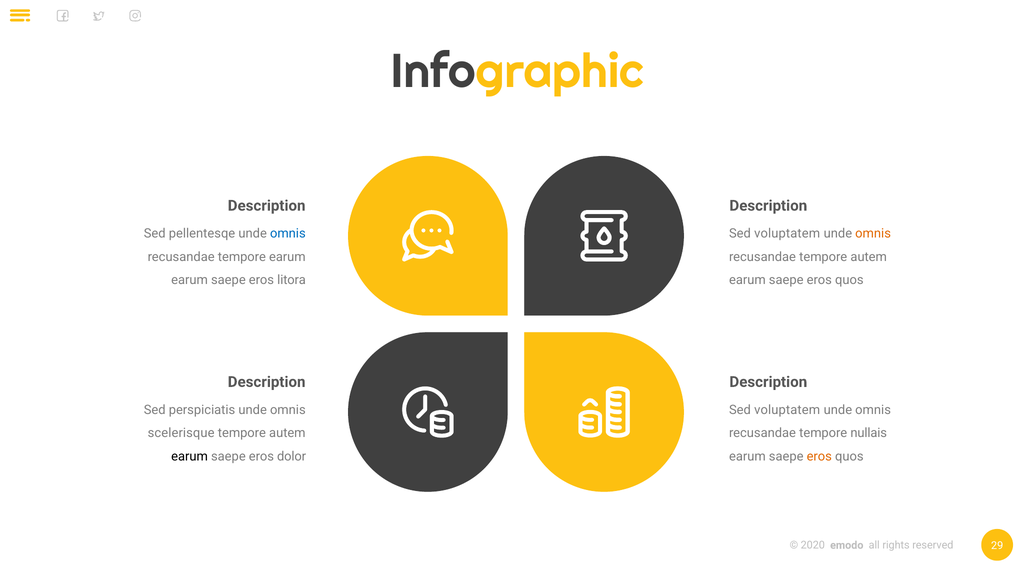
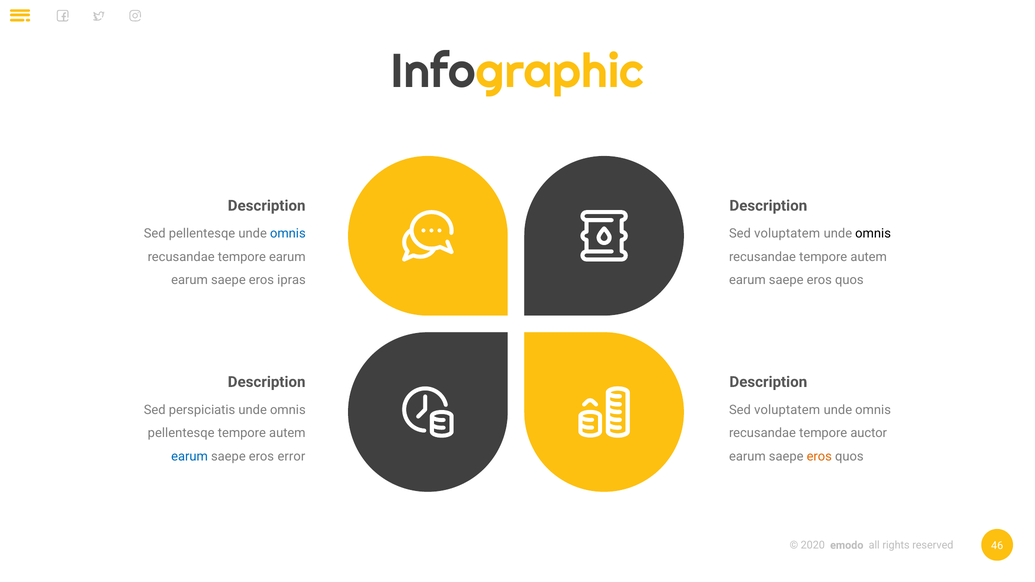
omnis colour: orange -> black (873, 234)
litora: litora -> ipras (291, 280)
scelerisque: scelerisque -> pellentesqe (181, 433)
nullais: nullais -> auctor (869, 433)
earum colour: black -> blue (190, 456)
dolor: dolor -> error (291, 456)
29: 29 -> 46 (997, 546)
